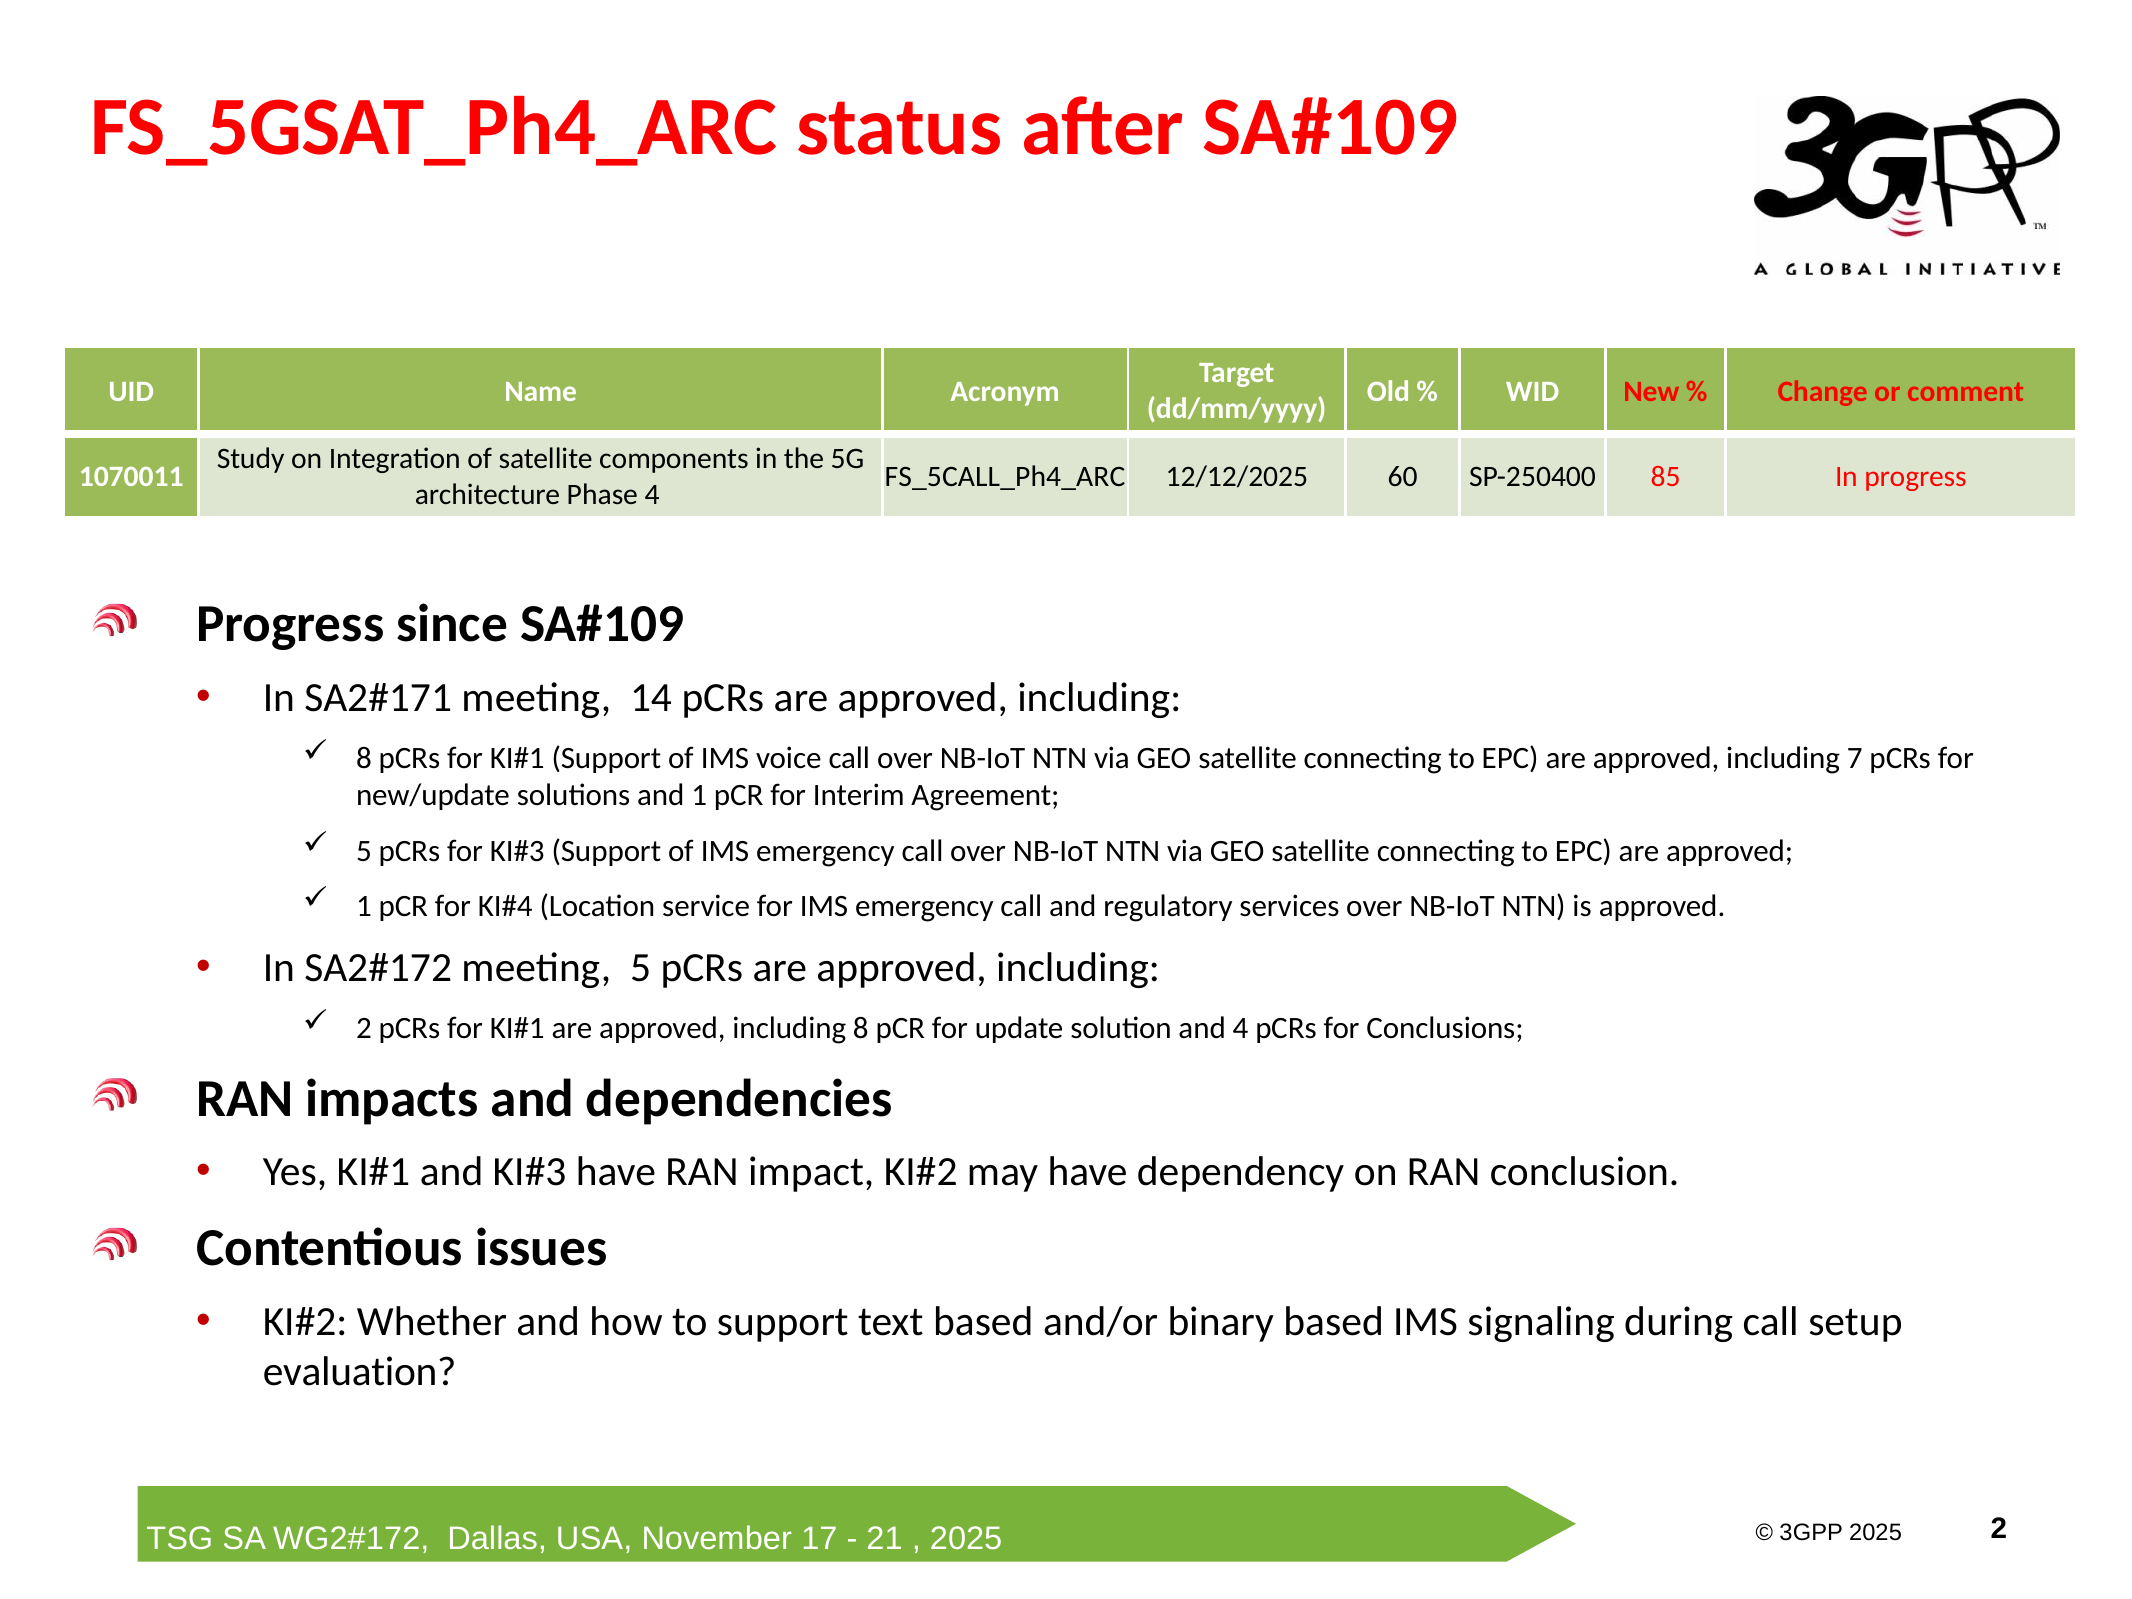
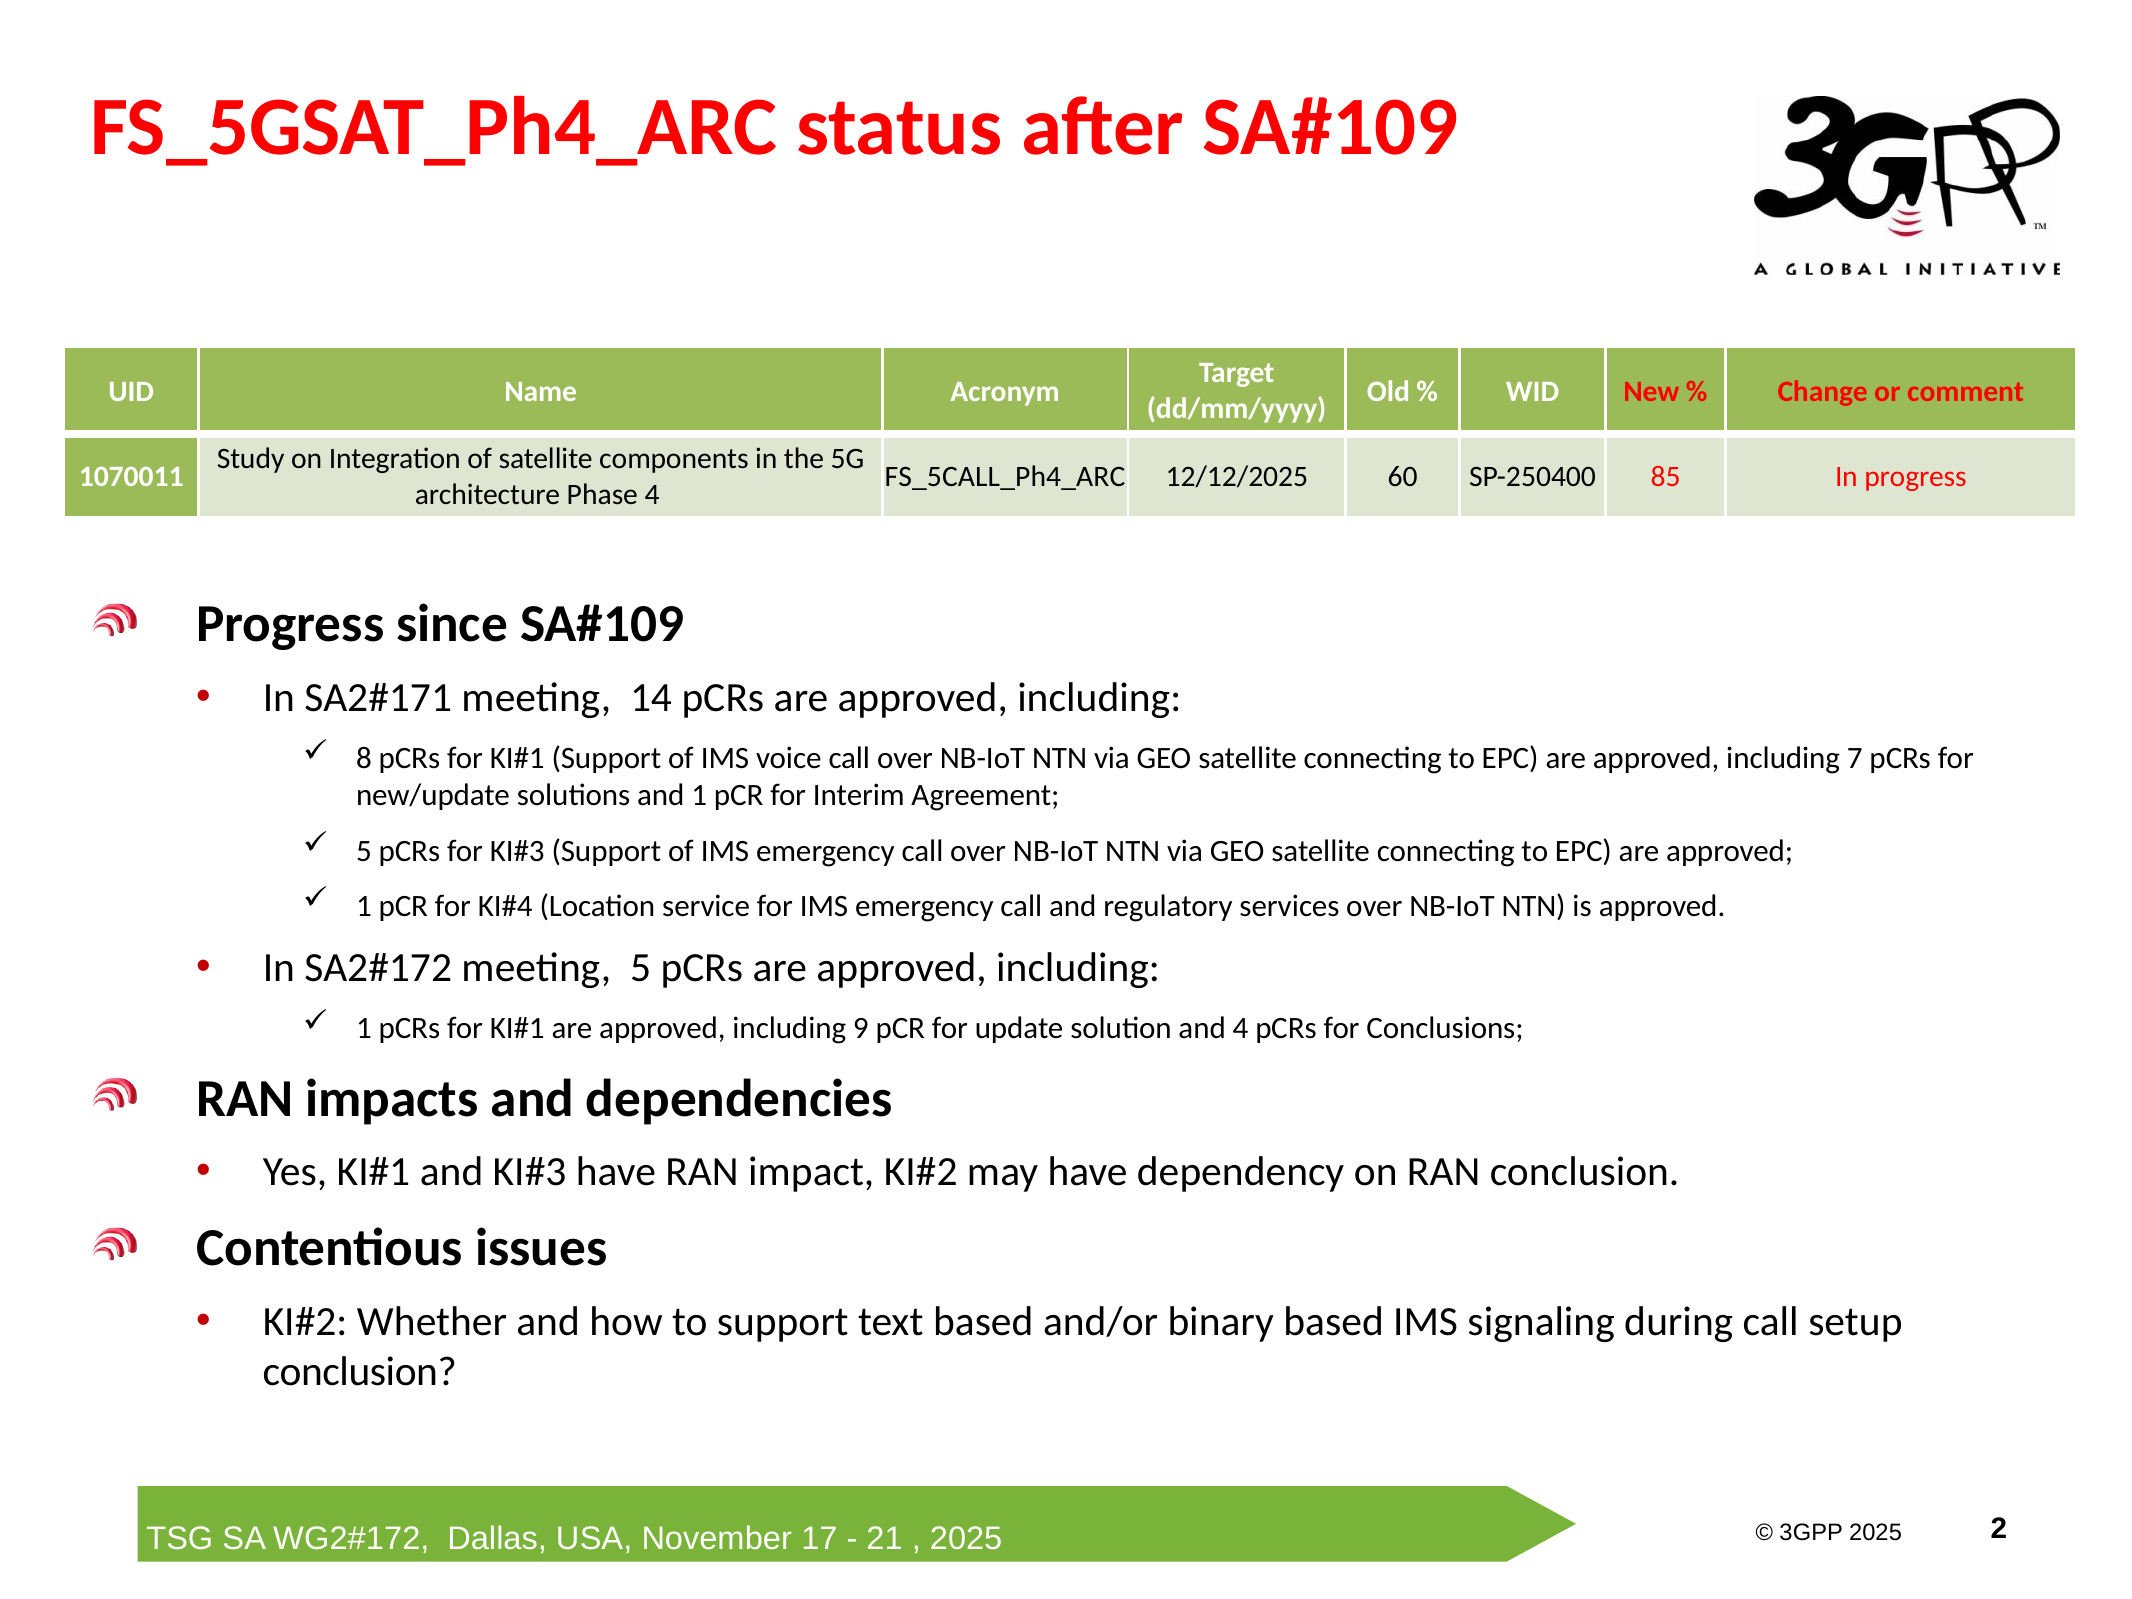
2: 2 -> 1 (364, 1028)
including 8: 8 -> 9 (861, 1028)
evaluation: evaluation -> conclusion (360, 1371)
